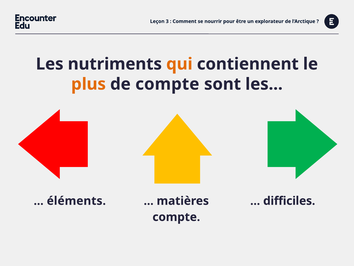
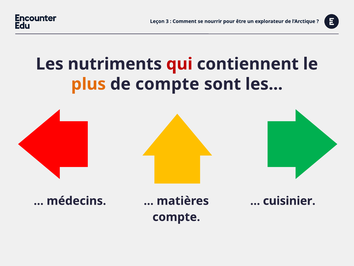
qui colour: orange -> red (179, 64)
éléments: éléments -> médecins (76, 201)
difficiles: difficiles -> cuisinier (289, 201)
